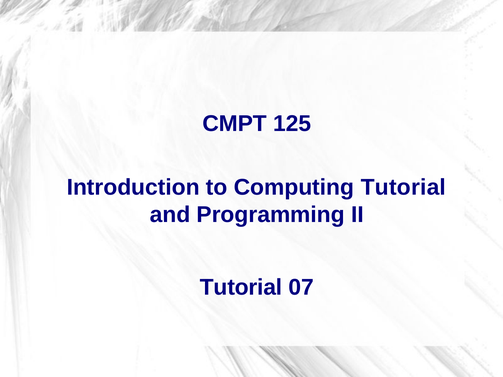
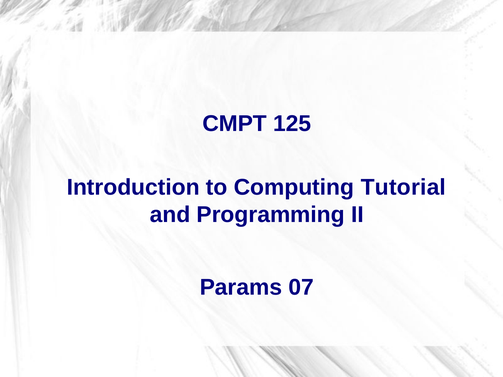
Tutorial: Tutorial -> Params (241, 287)
